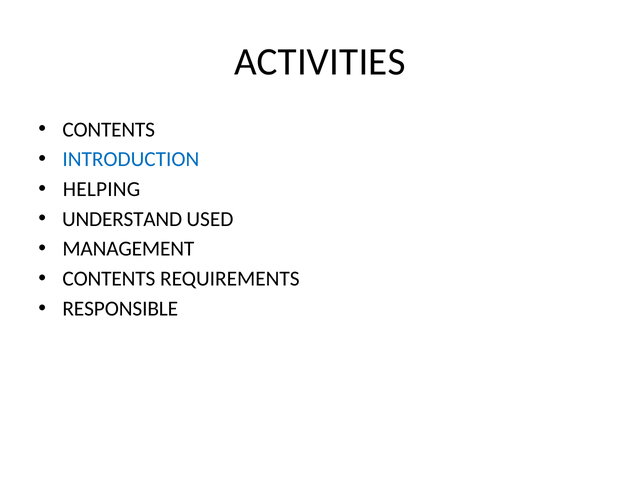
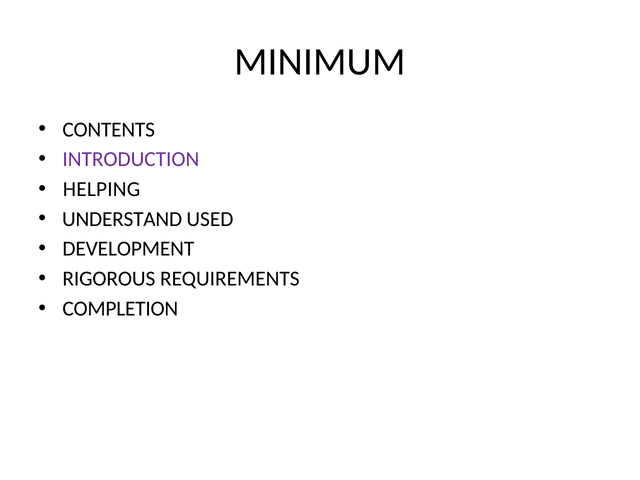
ACTIVITIES: ACTIVITIES -> MINIMUM (320, 62)
INTRODUCTION colour: blue -> purple (131, 159)
MANAGEMENT: MANAGEMENT -> DEVELOPMENT (128, 249)
CONTENTS: CONTENTS -> RIGOROUS (109, 279)
RESPONSIBLE: RESPONSIBLE -> COMPLETION (120, 309)
